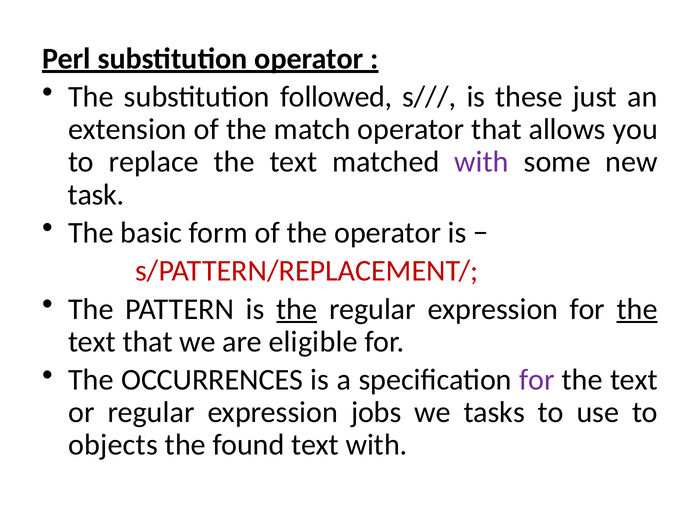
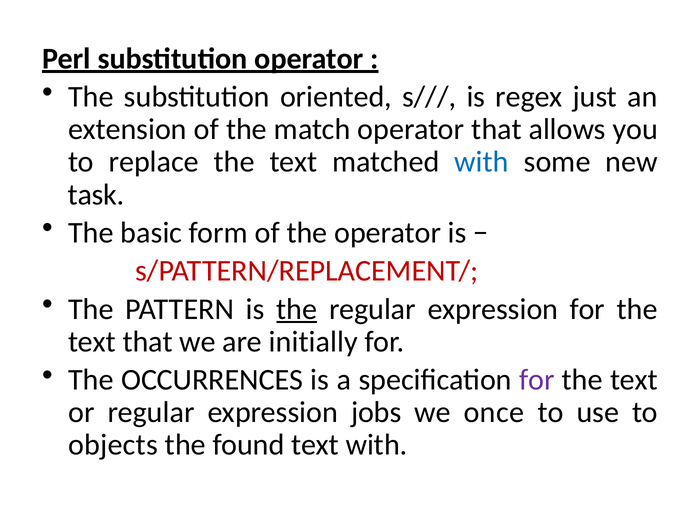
followed: followed -> oriented (336, 97)
these: these -> regex (529, 97)
with colour: purple -> blue (482, 162)
the underline: present -> none (637, 309)
eligible: eligible -> initially (313, 342)
tasks: tasks -> once (494, 412)
